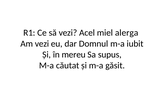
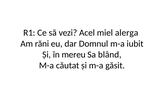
Am vezi: vezi -> răni (42, 44)
supus: supus -> blând (110, 55)
